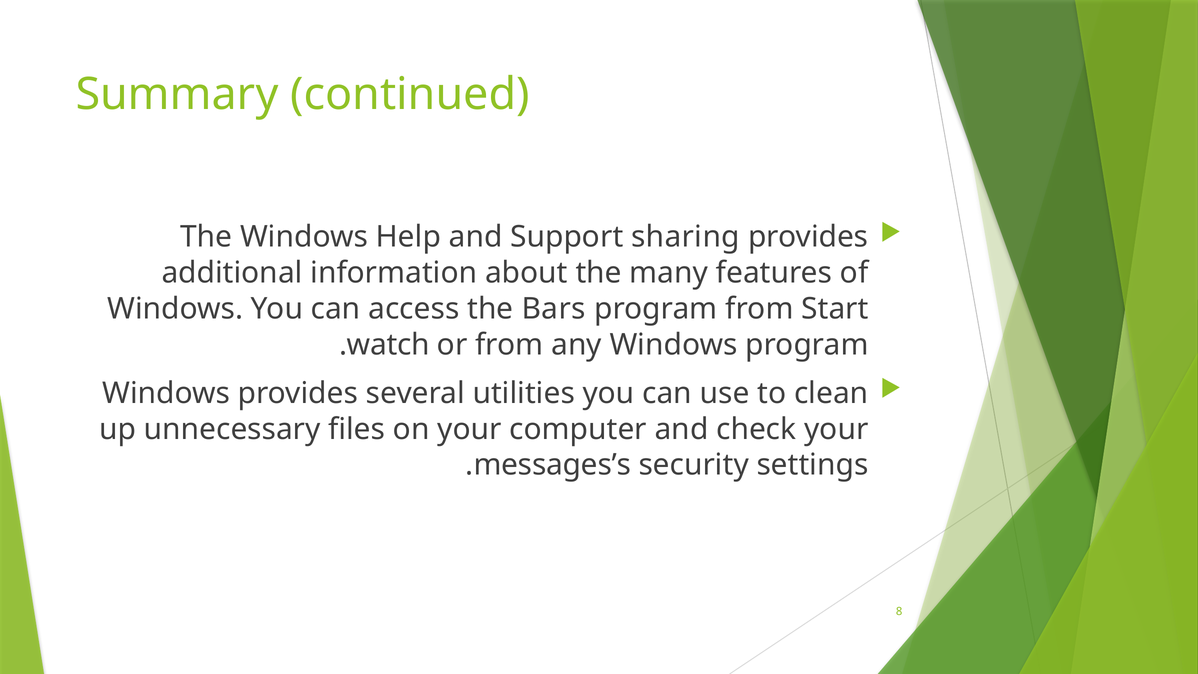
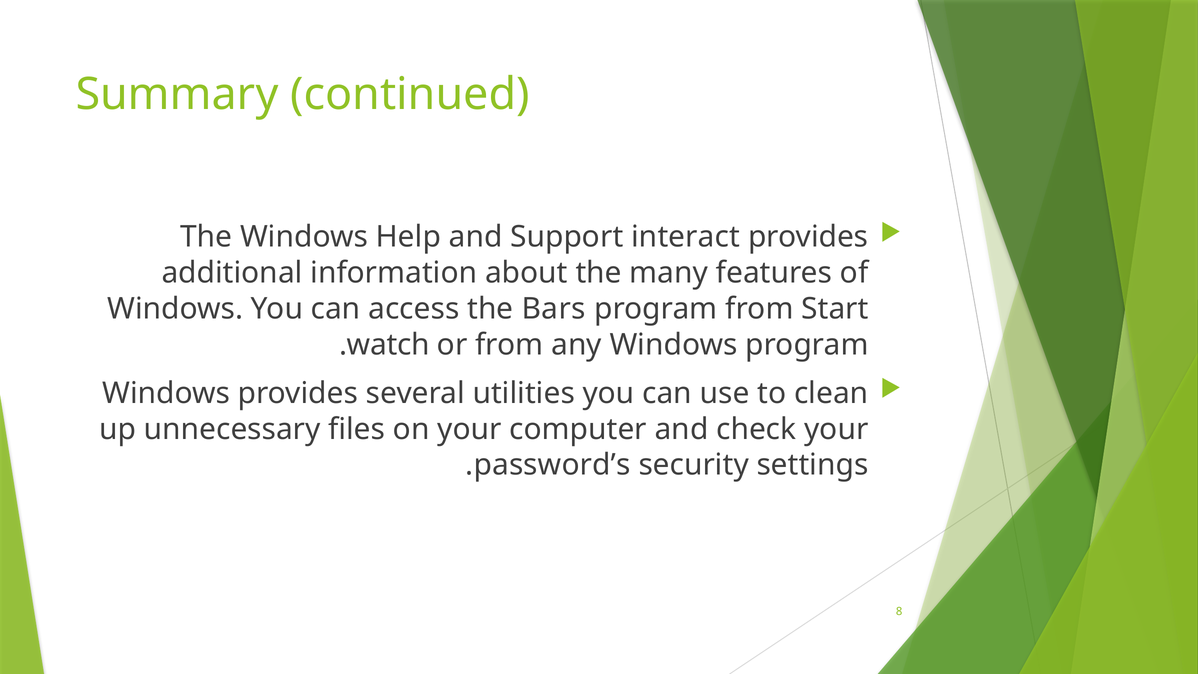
sharing: sharing -> interact (686, 237)
messages’s: messages’s -> password’s (552, 465)
